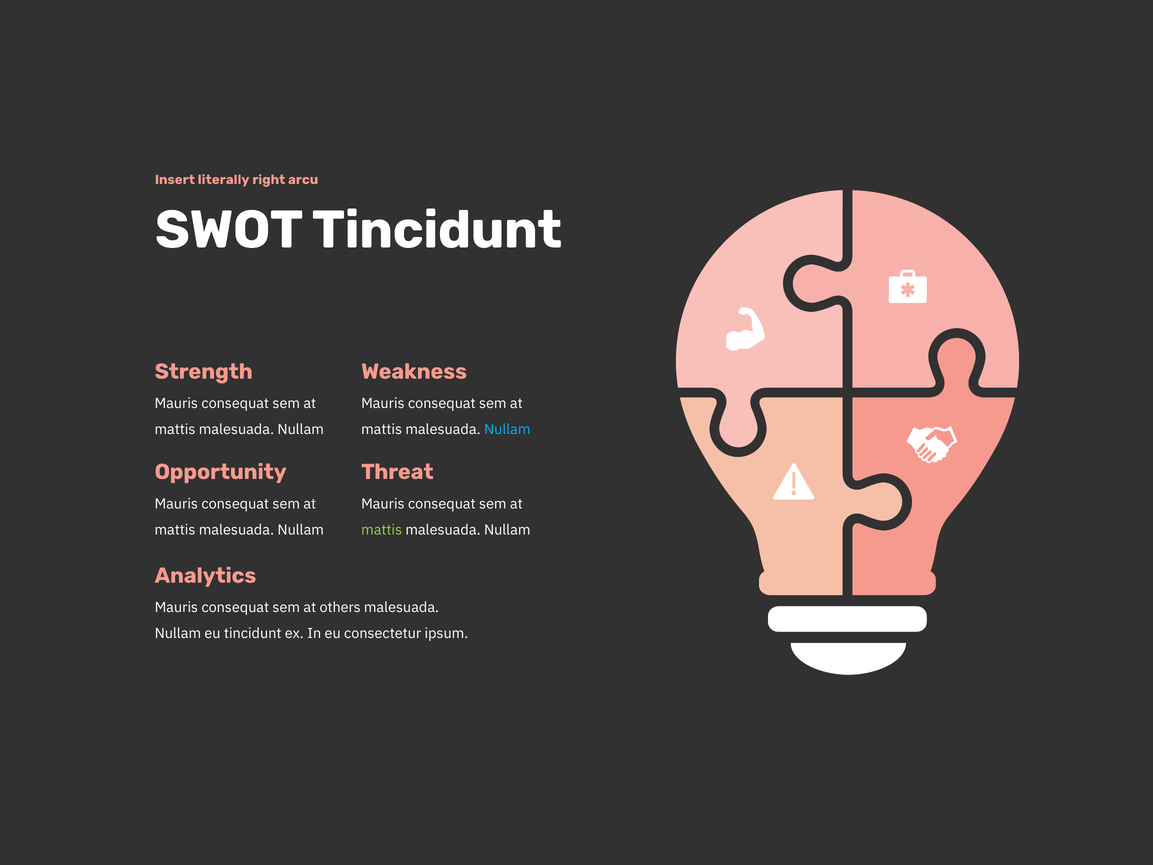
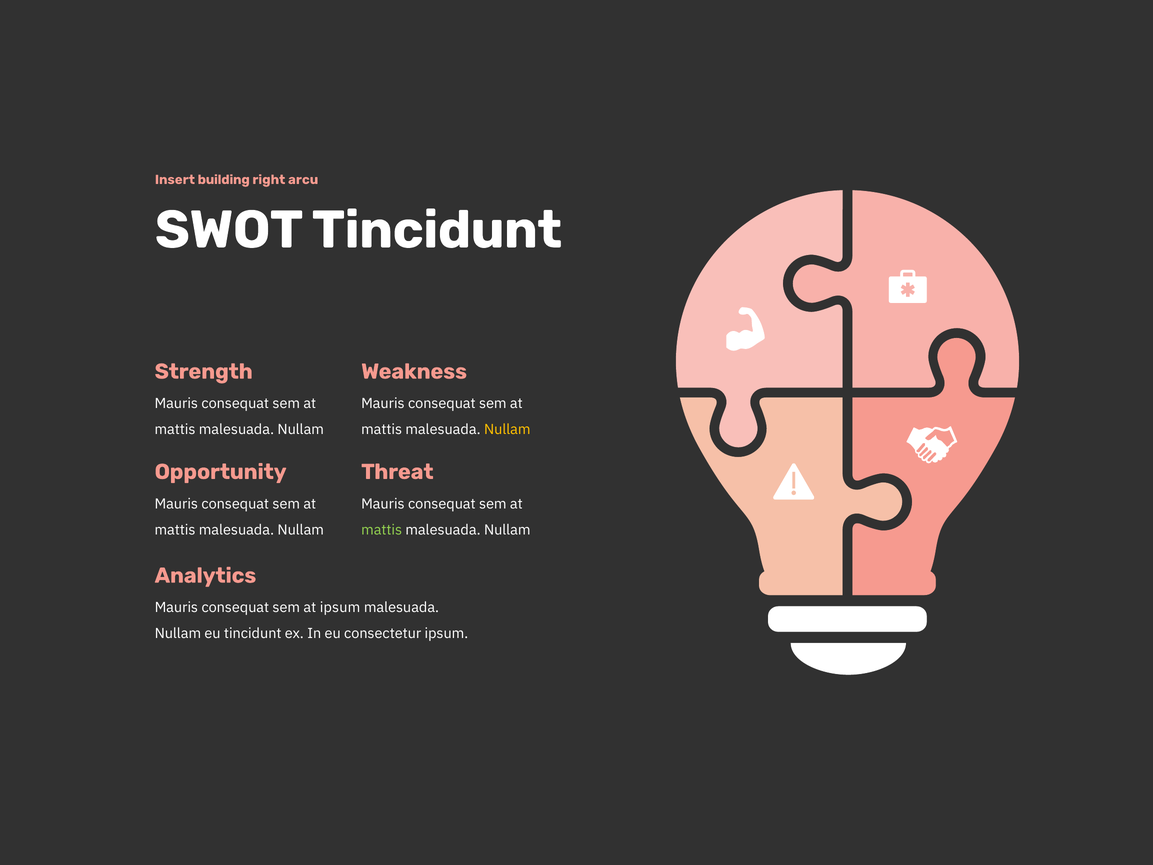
literally: literally -> building (224, 180)
Nullam colour: light blue -> yellow (507, 429)
at others: others -> ipsum (340, 607)
